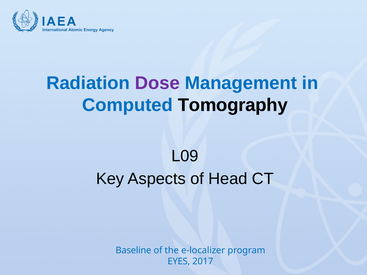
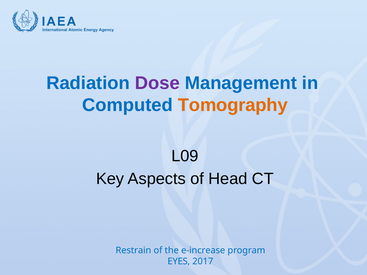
Tomography colour: black -> orange (233, 105)
Baseline: Baseline -> Restrain (133, 250)
e-localizer: e-localizer -> e-increase (203, 250)
